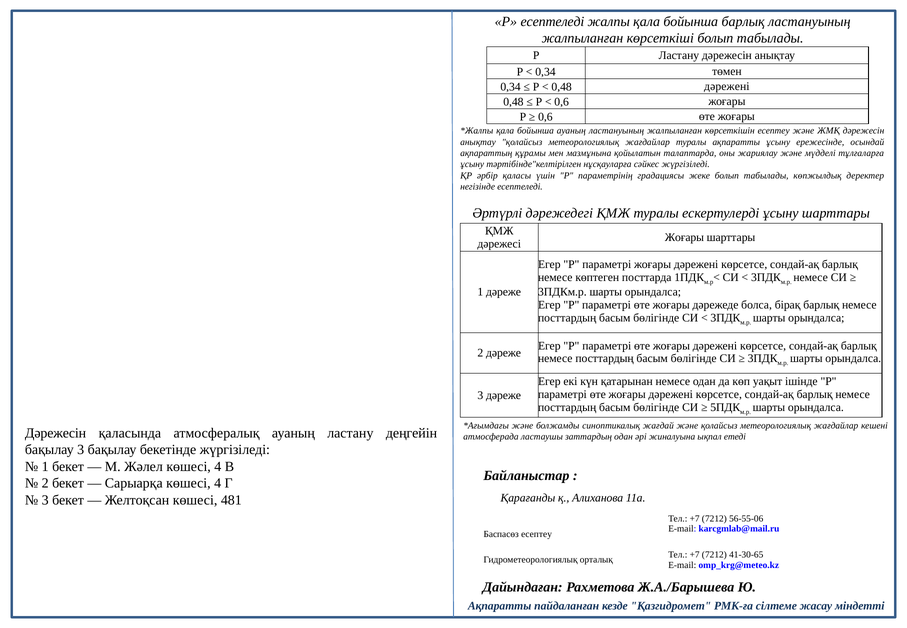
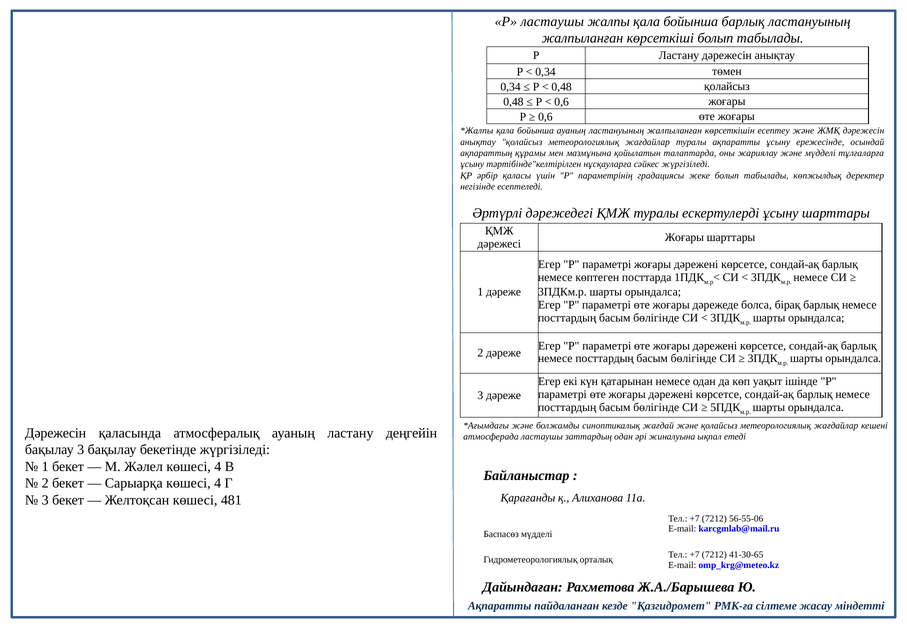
Р есептеледі: есептеледі -> ластаушы (552, 22)
0,48 дәрежені: дәрежені -> қолайсыз (727, 86)
Баспасөз есептеу: есептеу -> мүдделі (537, 534)
